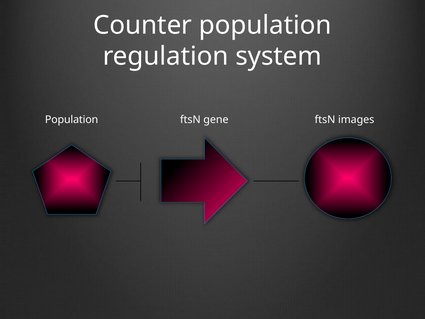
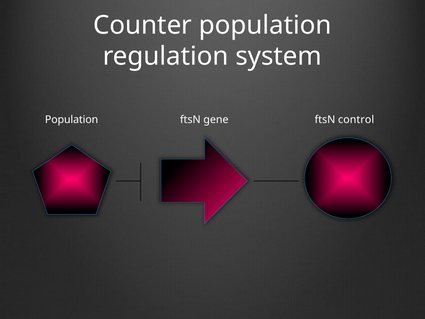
images: images -> control (356, 120)
